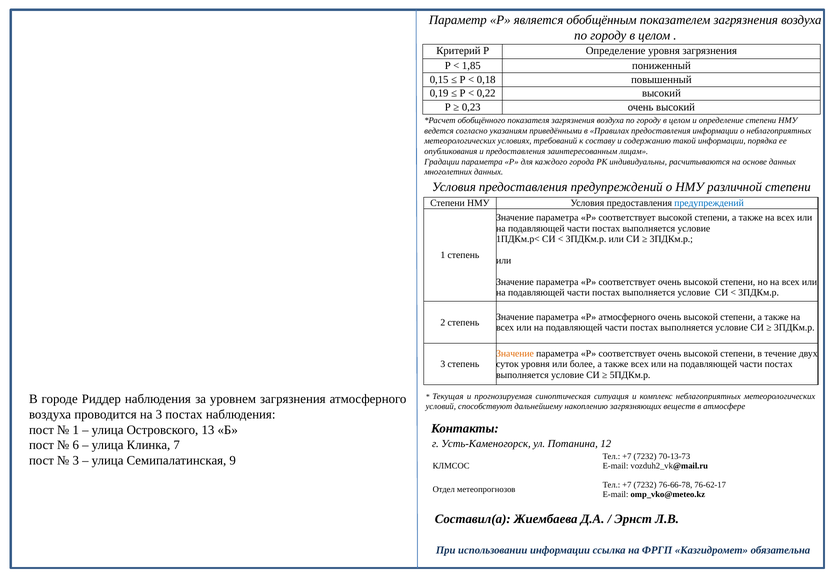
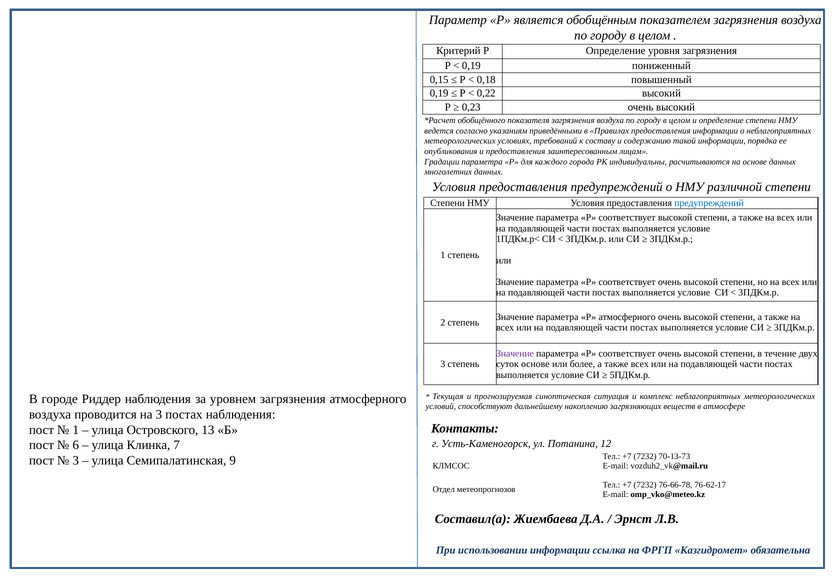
1,85: 1,85 -> 0,19 (471, 66)
Значение colour: orange -> purple (515, 354)
суток уровня: уровня -> основе (535, 364)
